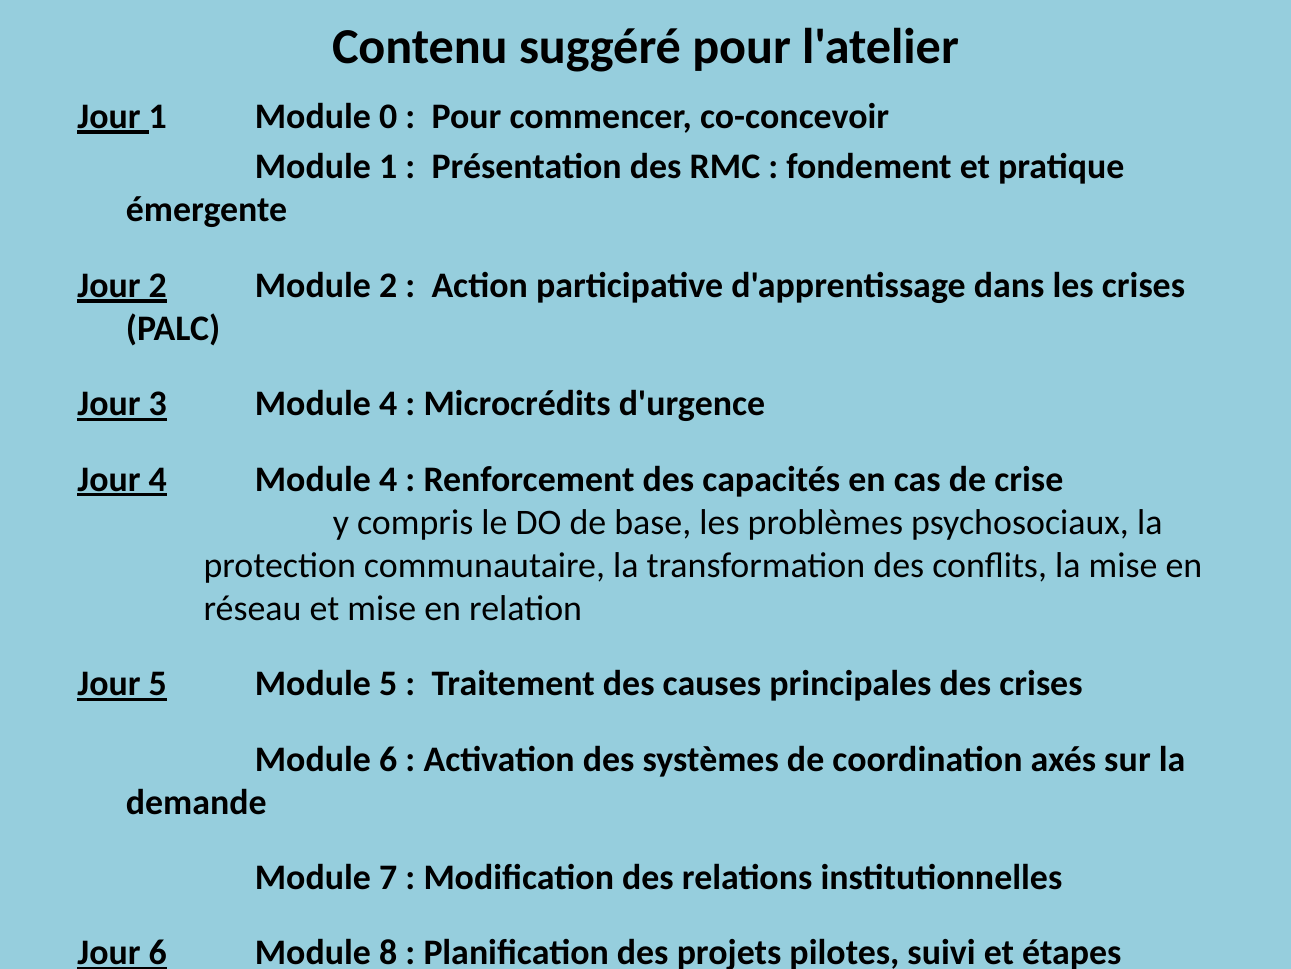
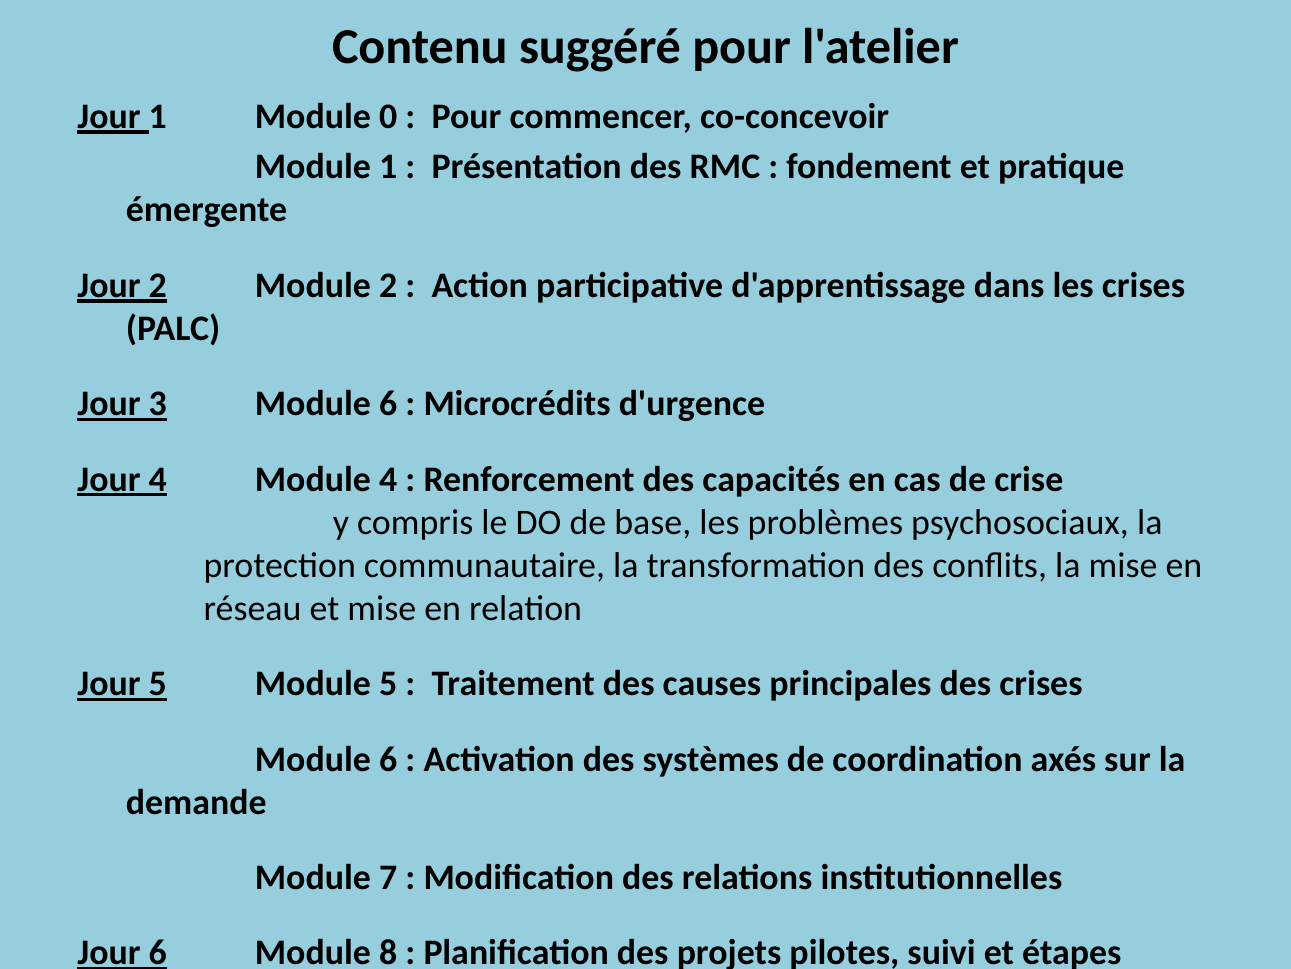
3 Module 4: 4 -> 6 (388, 404)
